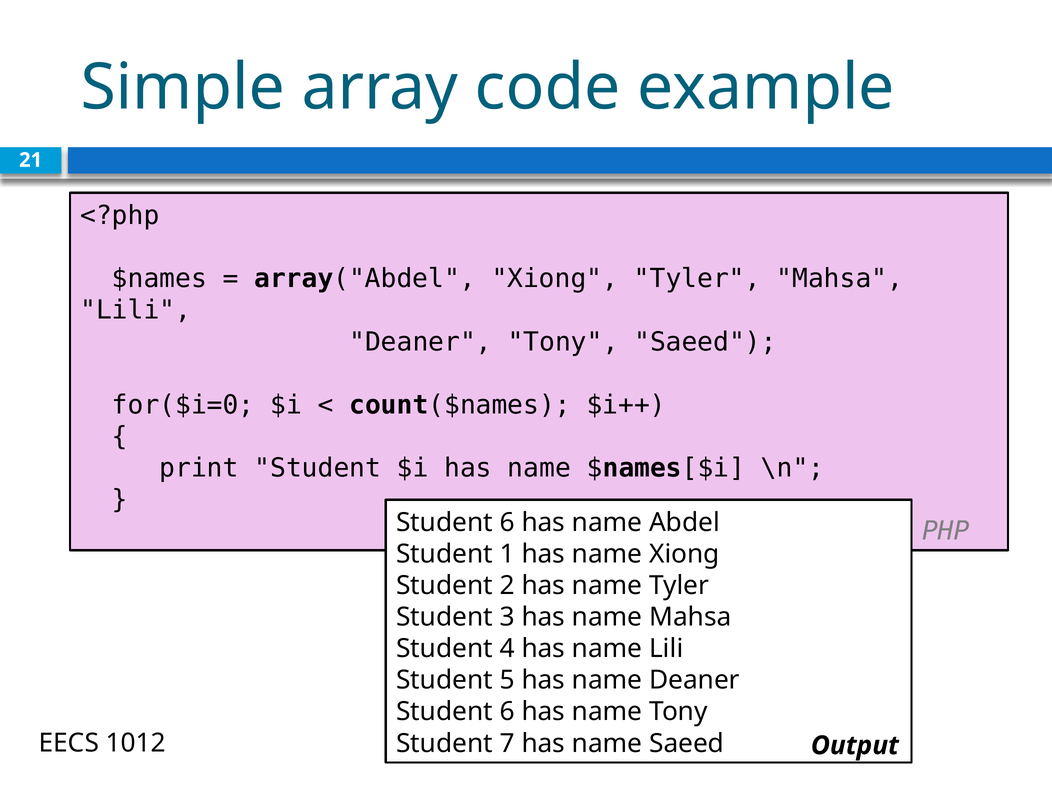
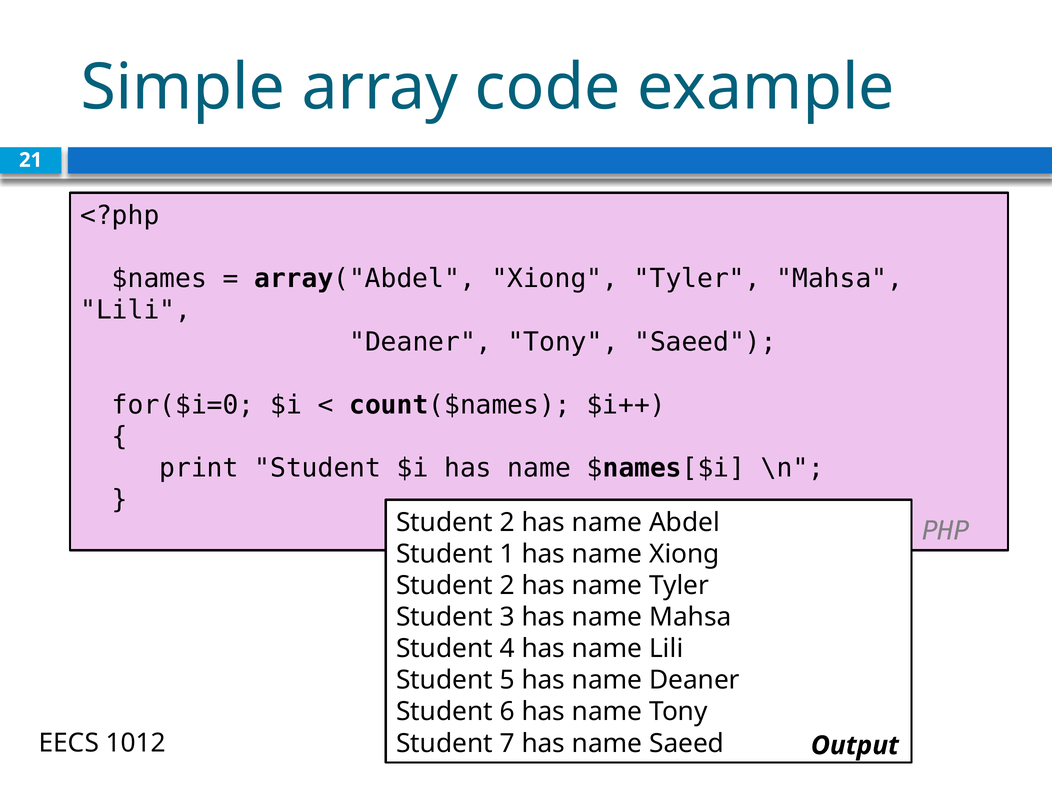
6: 6 -> 2 (507, 522)
